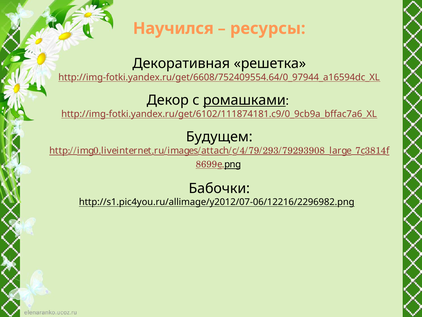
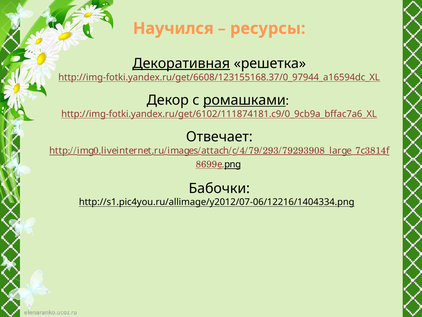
Декоративная underline: none -> present (181, 63)
http://img-fotki.yandex.ru/get/6608/752409554.64/0_97944_a16594dc_XL: http://img-fotki.yandex.ru/get/6608/752409554.64/0_97944_a16594dc_XL -> http://img-fotki.yandex.ru/get/6608/123155168.37/0_97944_a16594dc_XL (219, 77)
Будущем: Будущем -> Отвечает (219, 137)
http://s1.pic4you.ru/allimage/y2012/07-06/12216/2296982.png: http://s1.pic4you.ru/allimage/y2012/07-06/12216/2296982.png -> http://s1.pic4you.ru/allimage/y2012/07-06/12216/1404334.png (217, 202)
